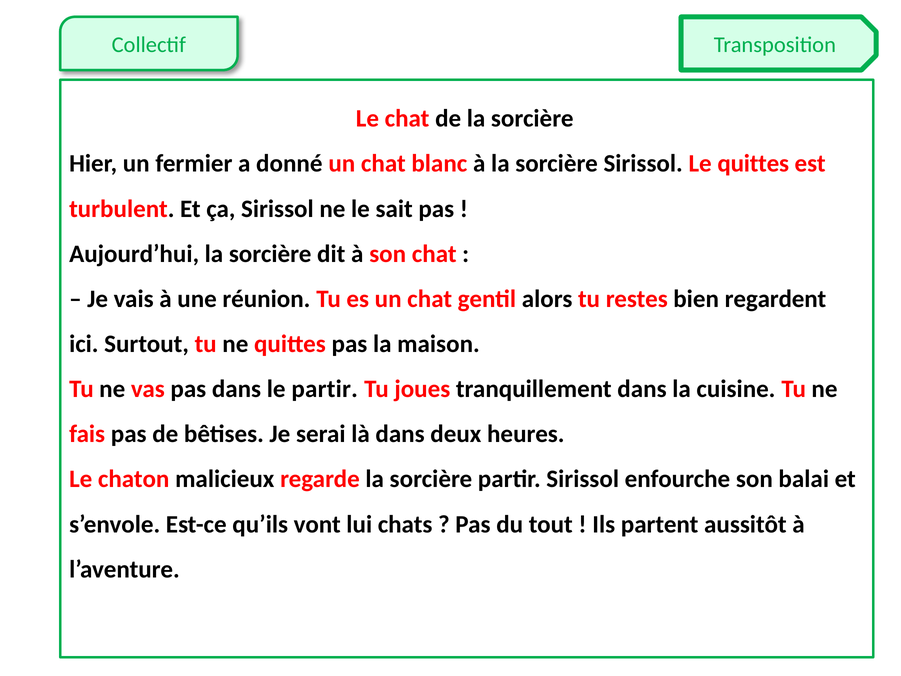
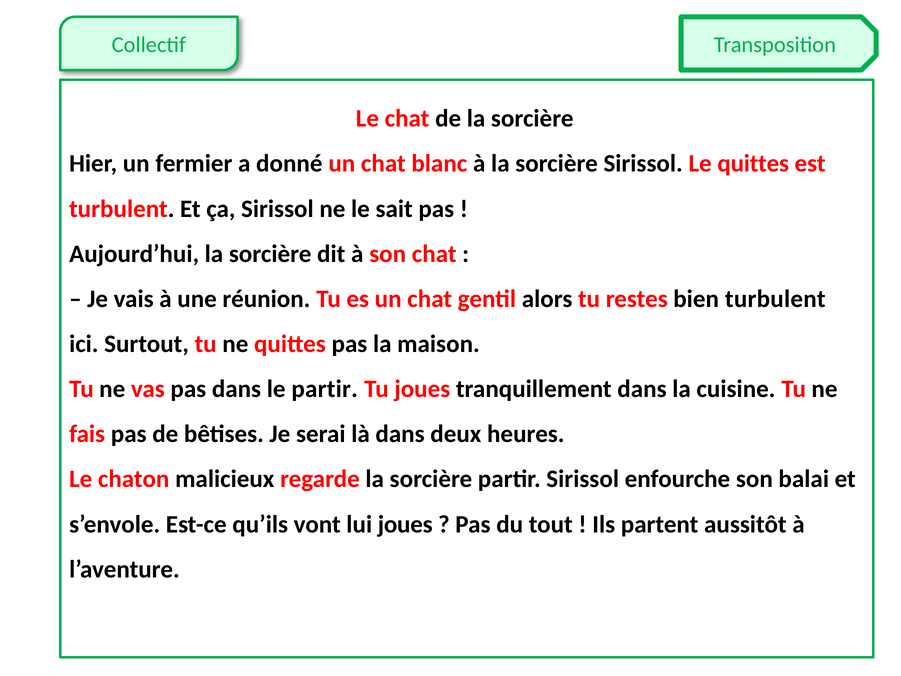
bien regardent: regardent -> turbulent (775, 299)
lui chats: chats -> joues (405, 524)
